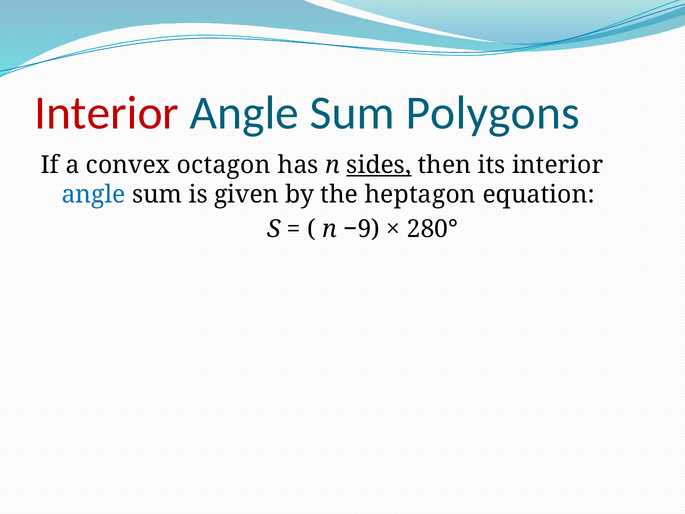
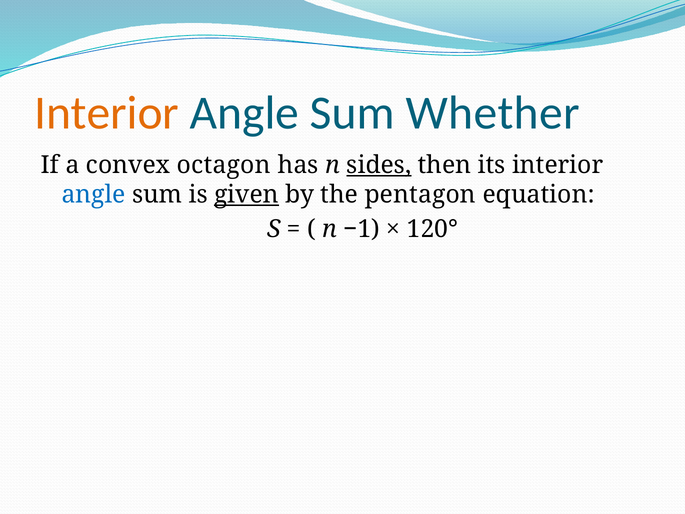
Interior colour: red -> orange (107, 113)
Polygons: Polygons -> Whether (493, 113)
given underline: none -> present (247, 195)
heptagon: heptagon -> pentagon (420, 195)
−9: −9 -> −1 (362, 229)
280°: 280° -> 120° (432, 229)
